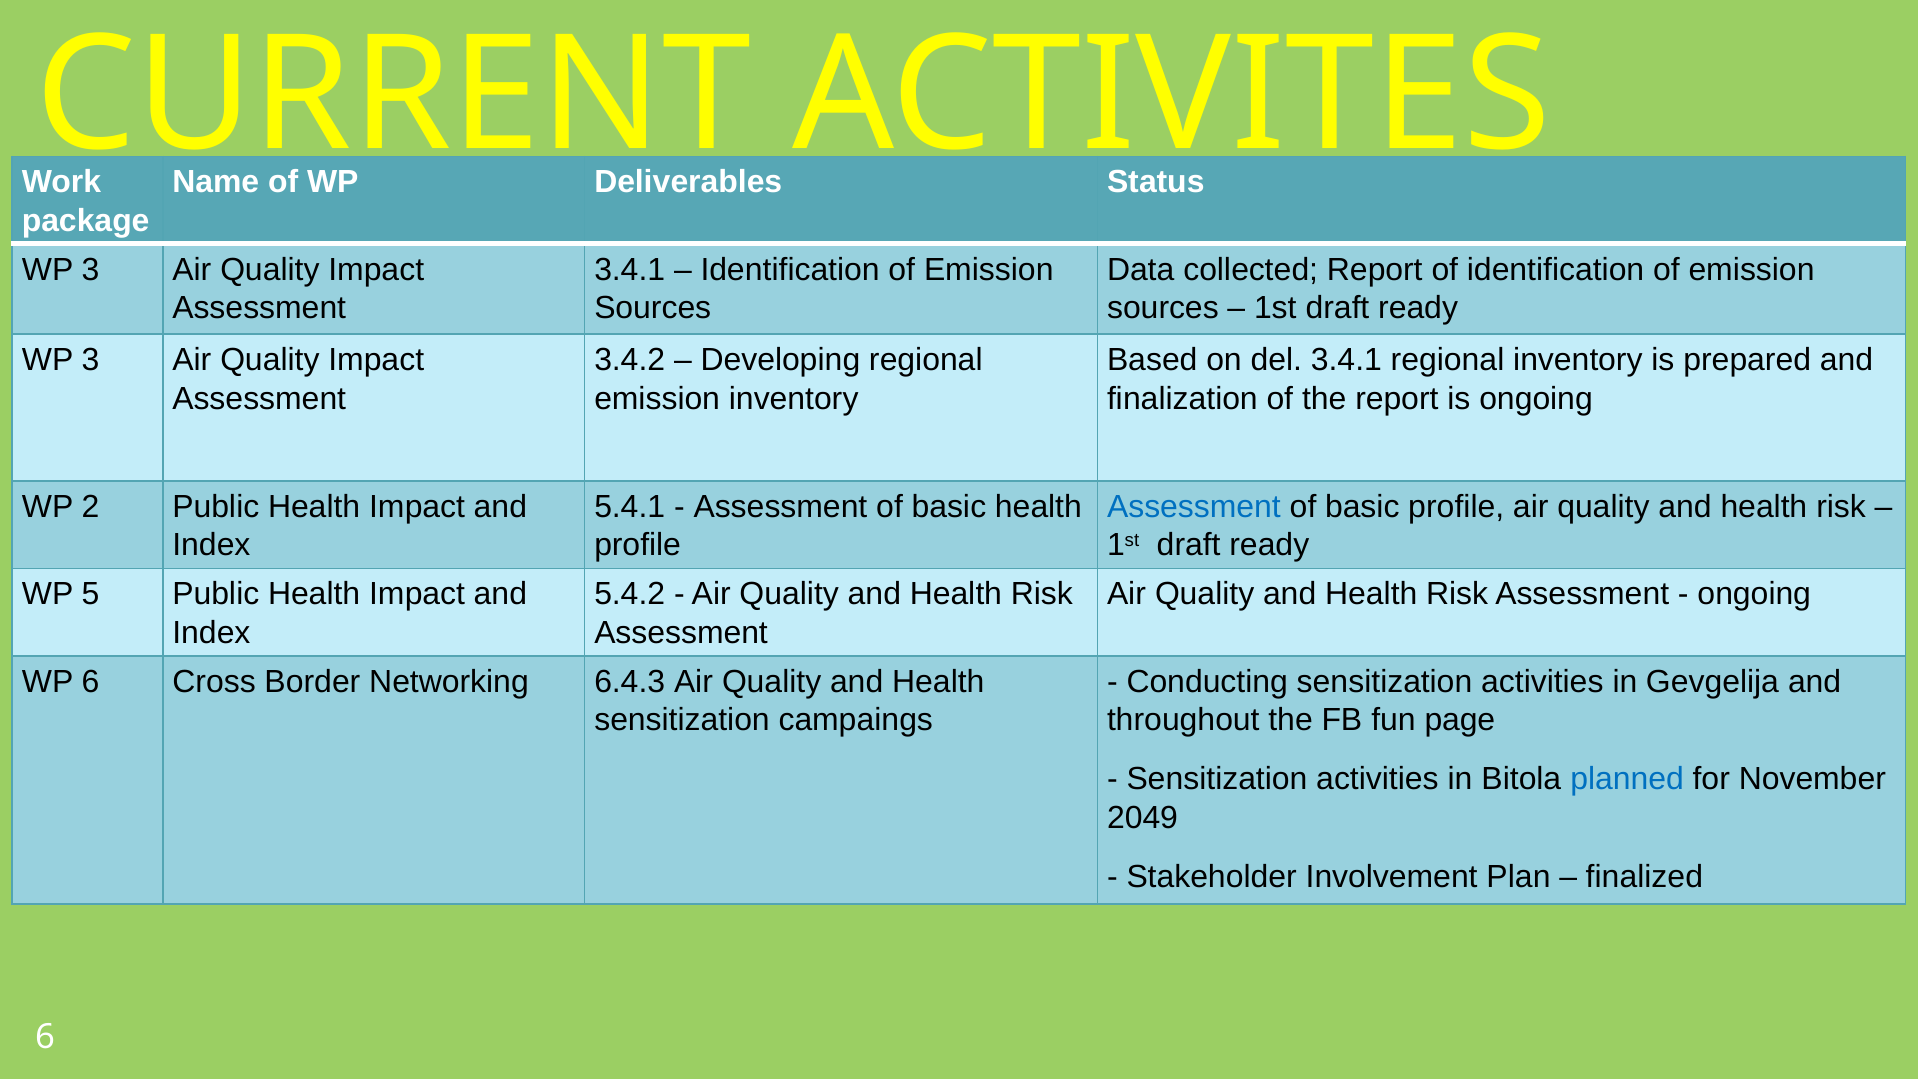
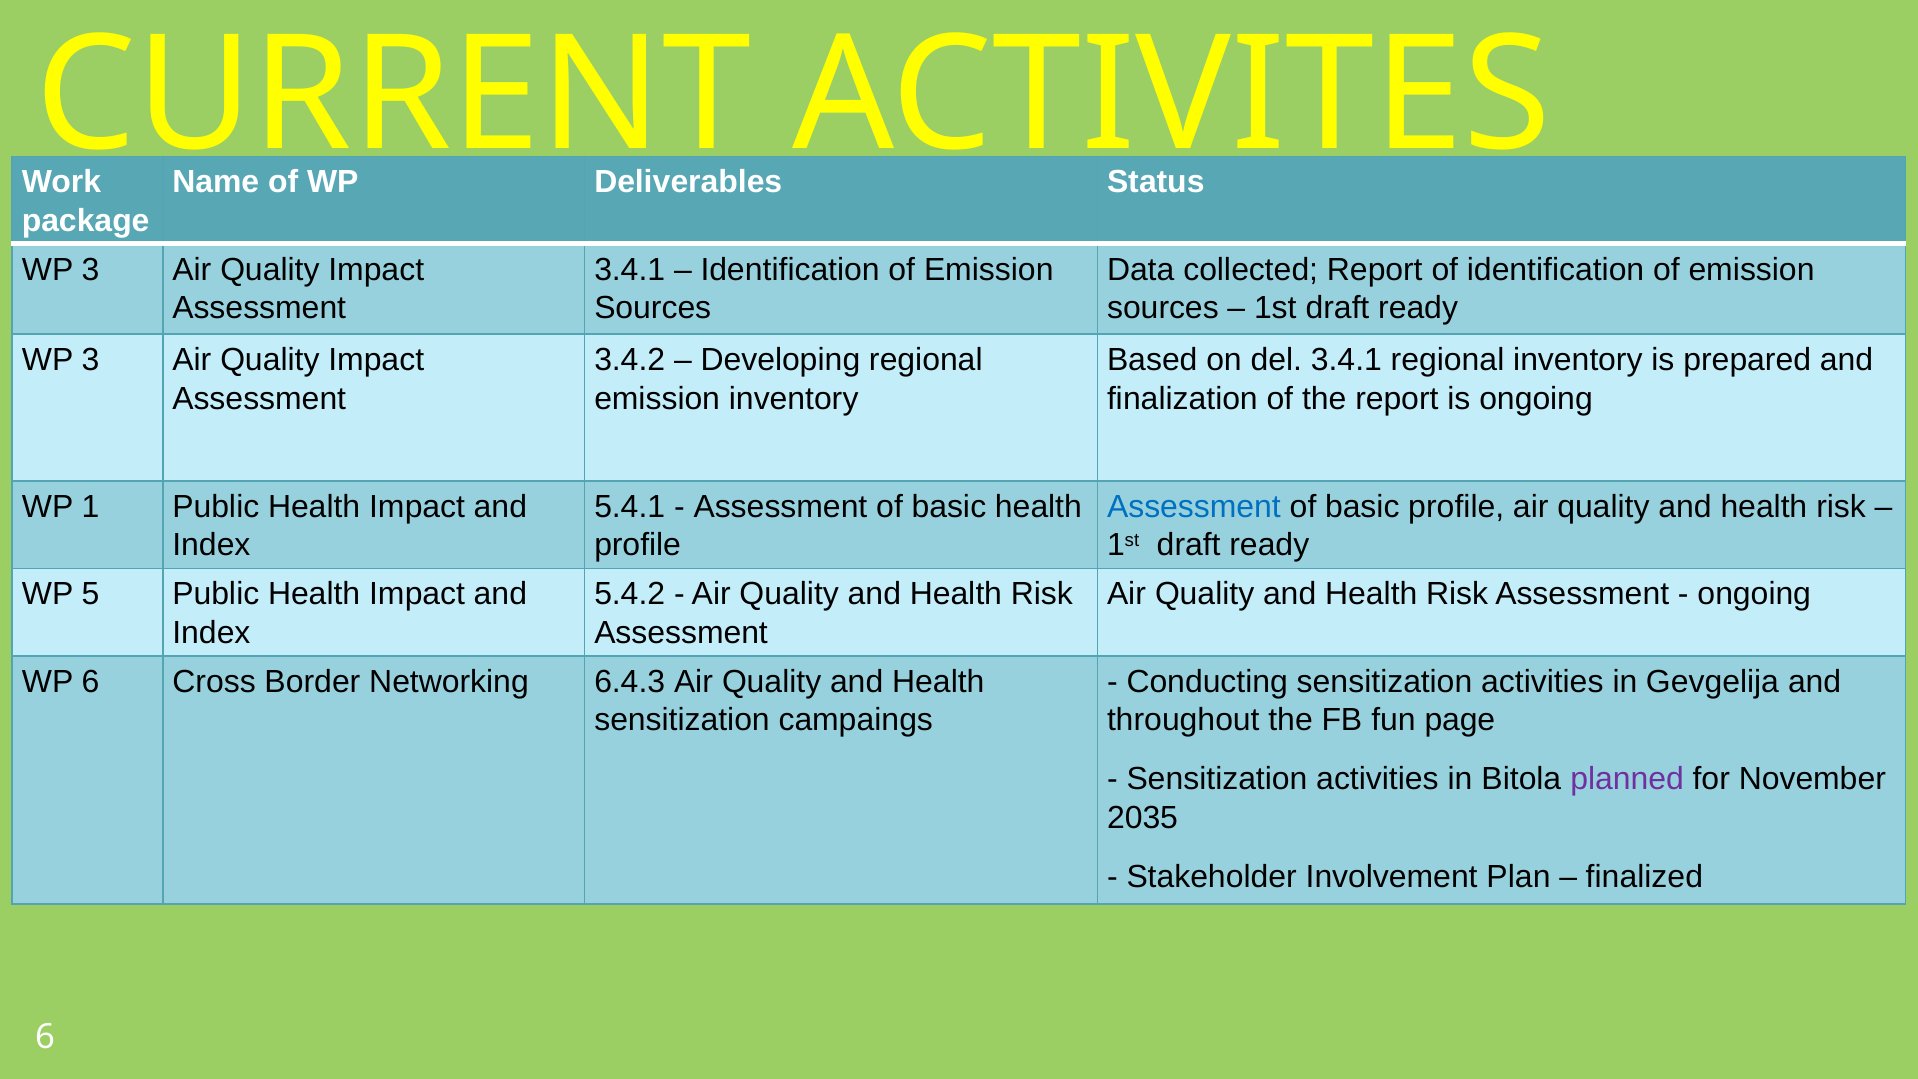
2: 2 -> 1 (91, 507)
planned colour: blue -> purple (1627, 779)
2049: 2049 -> 2035 (1143, 818)
